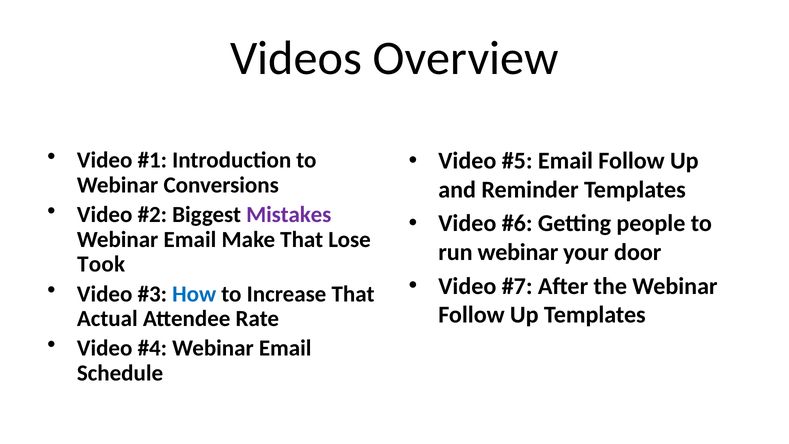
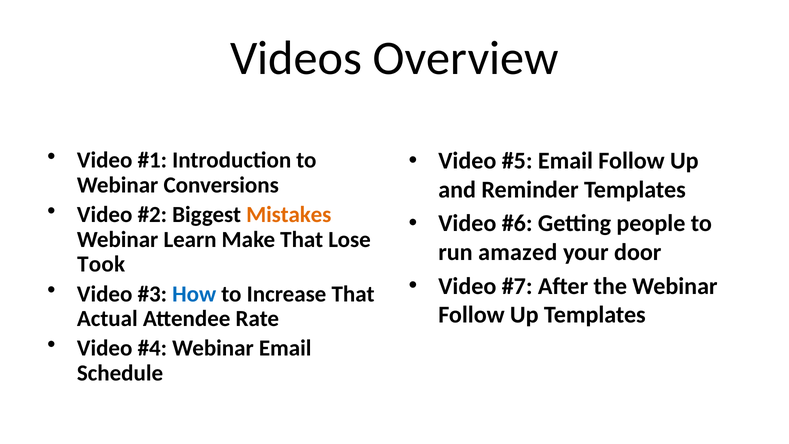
Mistakes colour: purple -> orange (289, 215)
Email: Email -> Learn (190, 239)
run webinar: webinar -> amazed (518, 252)
